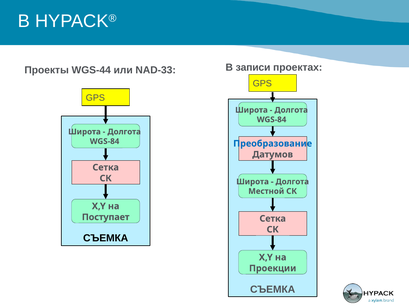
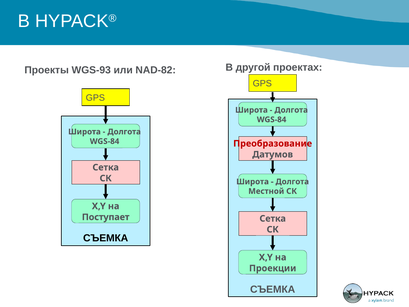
WGS-44: WGS-44 -> WGS-93 (91, 70)
NAD-33: NAD-33 -> NAD-82 (156, 70)
записи: записи -> другой (253, 67)
Преобразование colour: blue -> red (273, 143)
